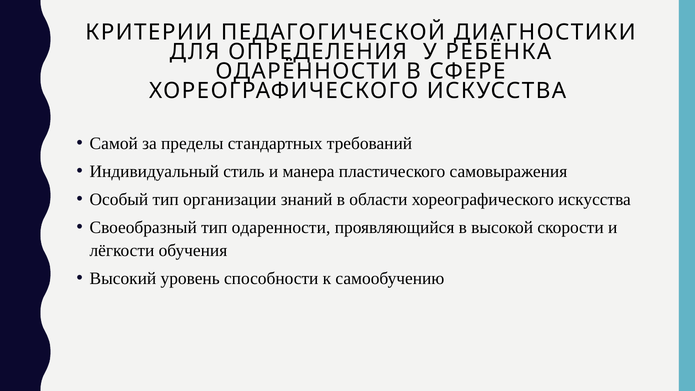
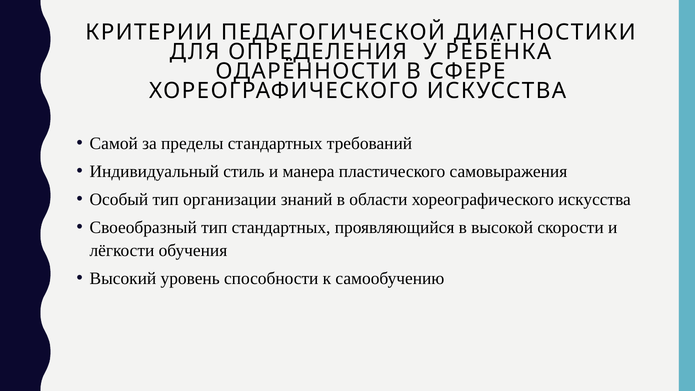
тип одаренности: одаренности -> стандартных (281, 227)
